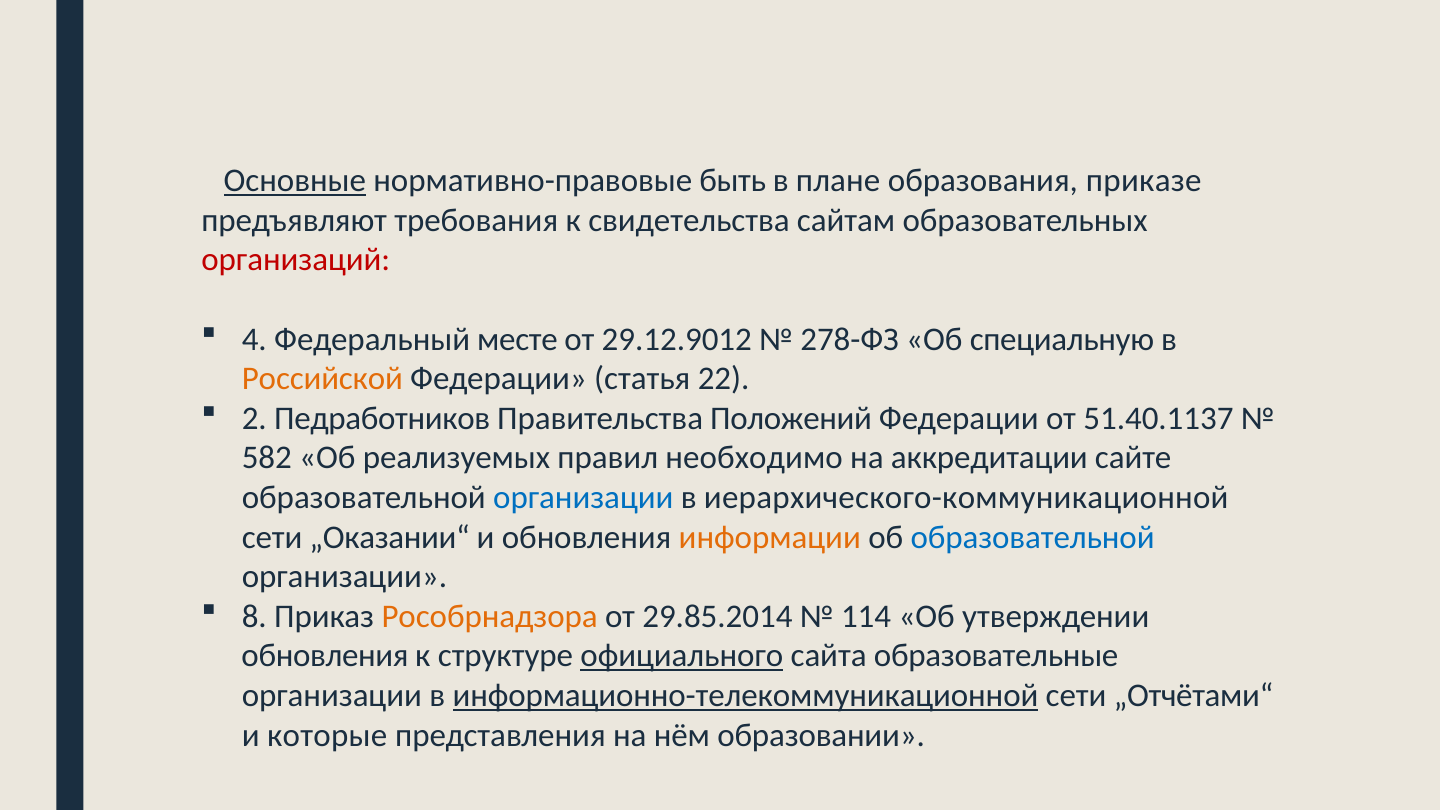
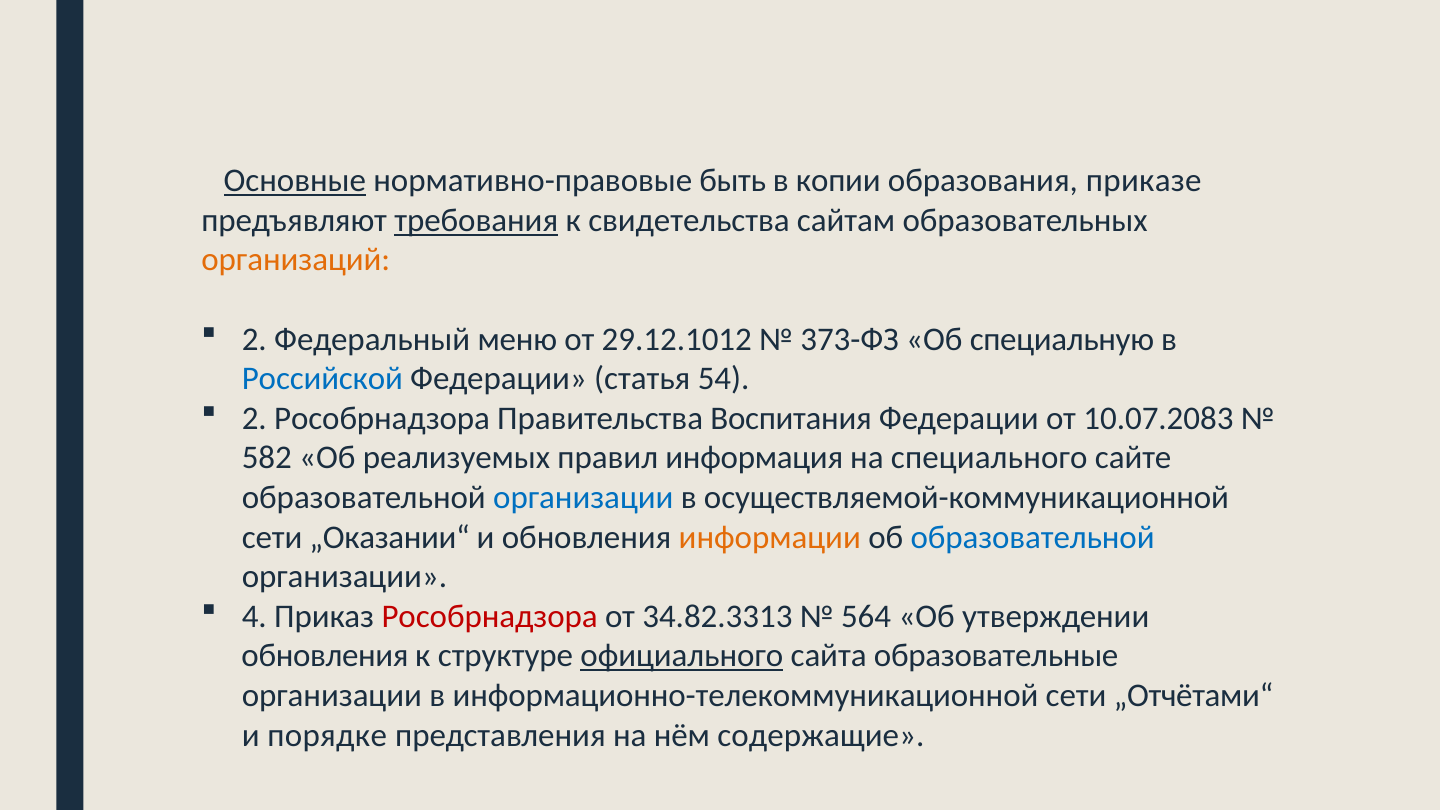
плане: плане -> копии (838, 181)
требования underline: none -> present (476, 221)
организаций colour: red -> orange (296, 260)
4: 4 -> 2 (254, 339)
месте: месте -> меню (517, 339)
29.12.9012: 29.12.9012 -> 29.12.1012 (677, 339)
278-ФЗ: 278-ФЗ -> 373-ФЗ (850, 339)
Российской colour: orange -> blue (322, 379)
22: 22 -> 54 (724, 379)
2 Педработников: Педработников -> Рособрнадзора (382, 418)
Положений: Положений -> Воспитания (791, 418)
51.40.1137: 51.40.1137 -> 10.07.2083 (1158, 418)
необходимо: необходимо -> информация (754, 458)
аккредитации: аккредитации -> специального (989, 458)
иерархического-коммуникационной: иерархического-коммуникационной -> осуществляемой-коммуникационной (966, 498)
8: 8 -> 4 (254, 616)
Рособрнадзора colour: orange -> red (490, 616)
29.85.2014: 29.85.2014 -> 34.82.3313 (717, 616)
114: 114 -> 564 (866, 616)
информационно-телекоммуникационной underline: present -> none (745, 696)
которые: которые -> порядке (327, 735)
образовании: образовании -> содержащие (821, 735)
